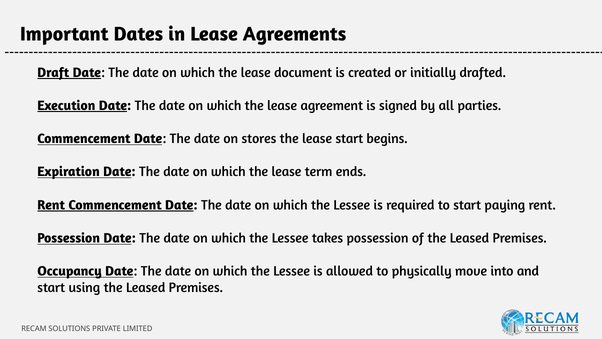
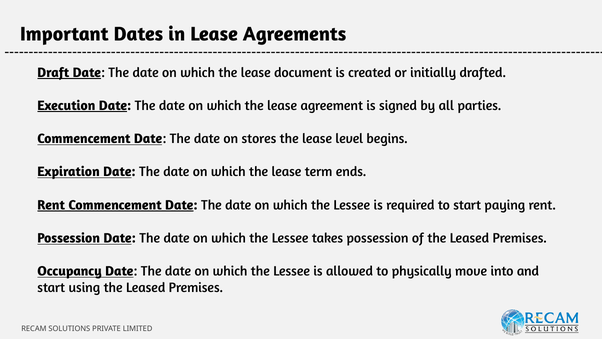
lease start: start -> level (349, 139)
